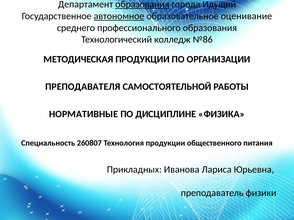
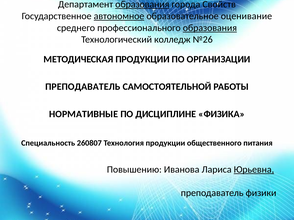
Идущий: Идущий -> Свойств (219, 4)
образования underline: none -> present (210, 28)
№86: №86 -> №26 (203, 40)
ПРЕПОДАВАТЕЛЯ: ПРЕПОДАВАТЕЛЯ -> ПРЕПОДАВАТЕЛЬ (83, 87)
Прикладных: Прикладных -> Повышению (134, 170)
Юрьевна underline: none -> present (254, 170)
